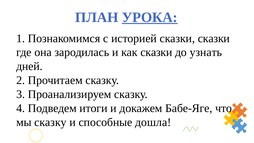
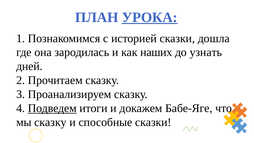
сказки сказки: сказки -> дошла (214, 38)
как сказки: сказки -> наших (156, 52)
Подведем underline: none -> present (52, 108)
способные дошла: дошла -> сказки (153, 122)
